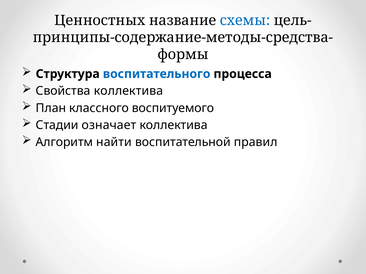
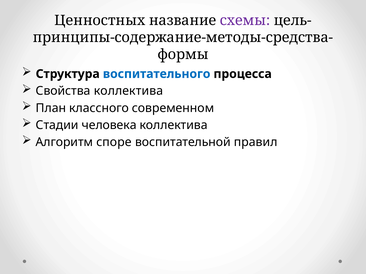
схемы colour: blue -> purple (245, 20)
воспитуемого: воспитуемого -> современном (173, 108)
означает: означает -> человека (109, 125)
найти: найти -> споре (114, 142)
